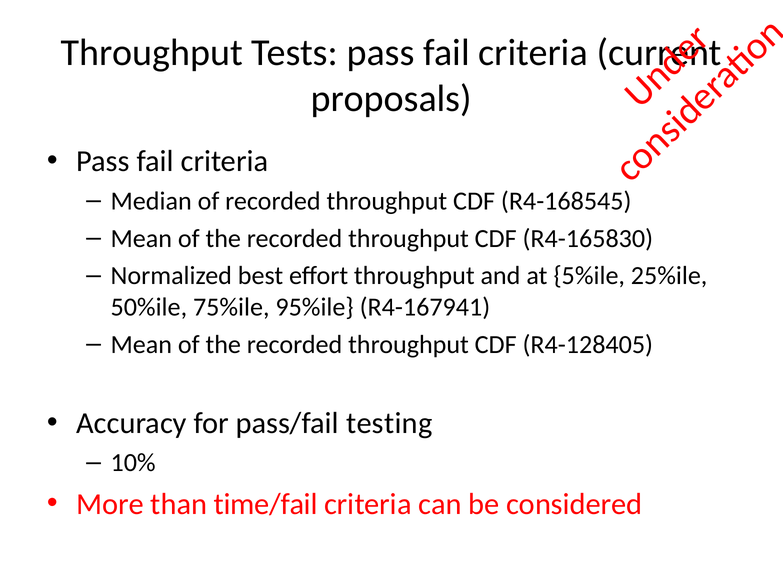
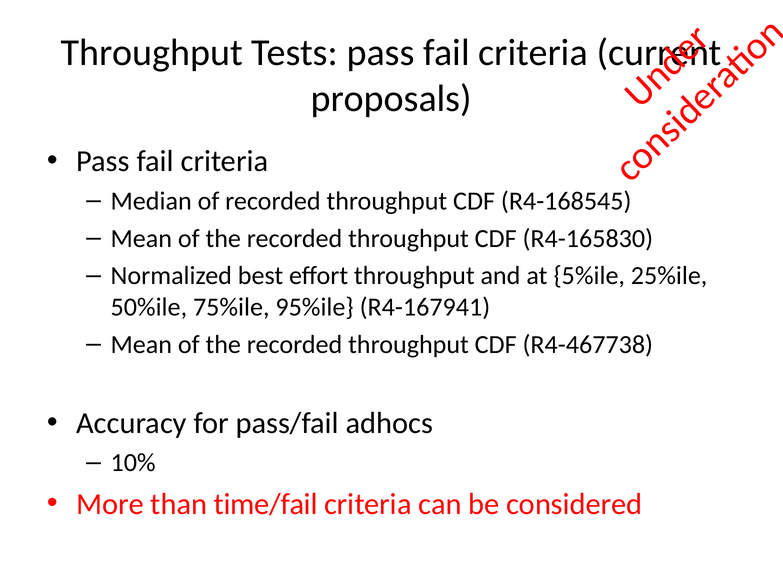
R4-128405: R4-128405 -> R4-467738 (588, 345)
testing: testing -> adhocs (389, 423)
